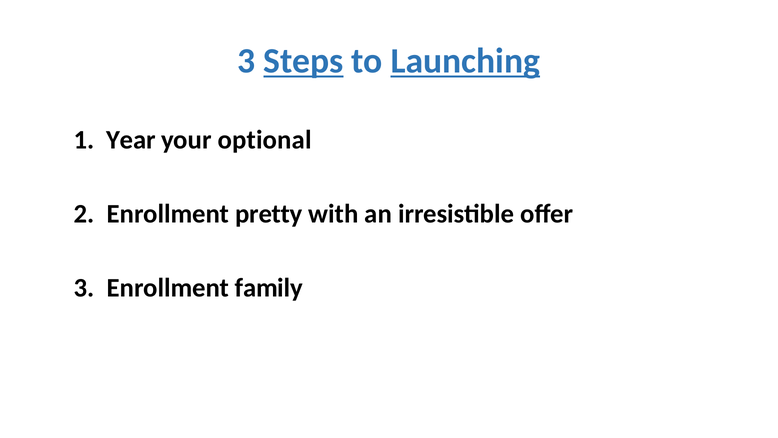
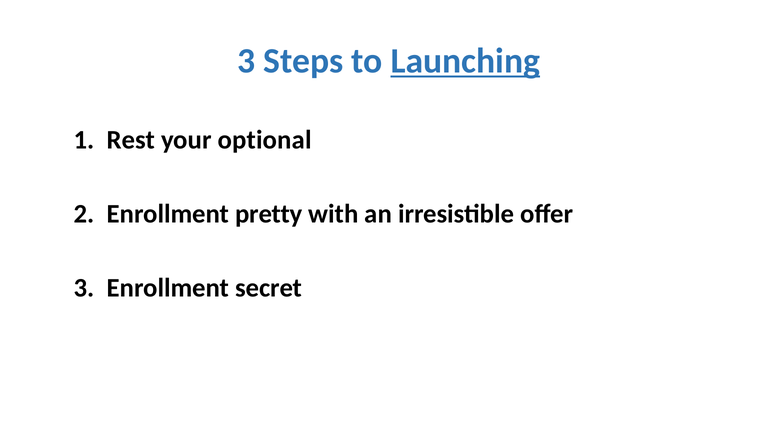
Steps underline: present -> none (303, 61)
Year: Year -> Rest (131, 140)
family: family -> secret (269, 288)
